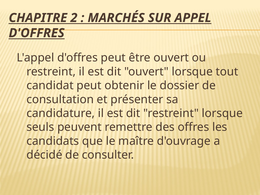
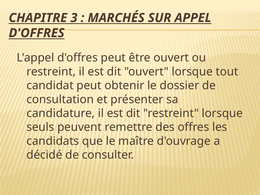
2: 2 -> 3 (74, 18)
